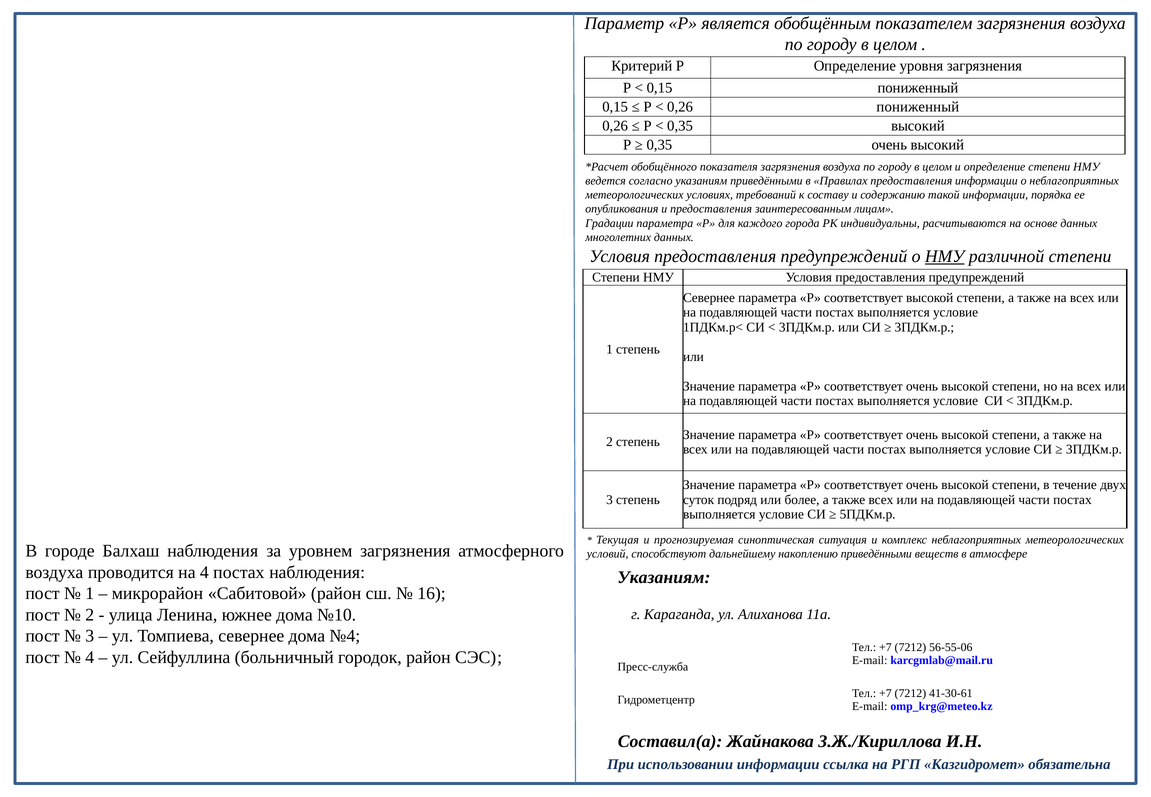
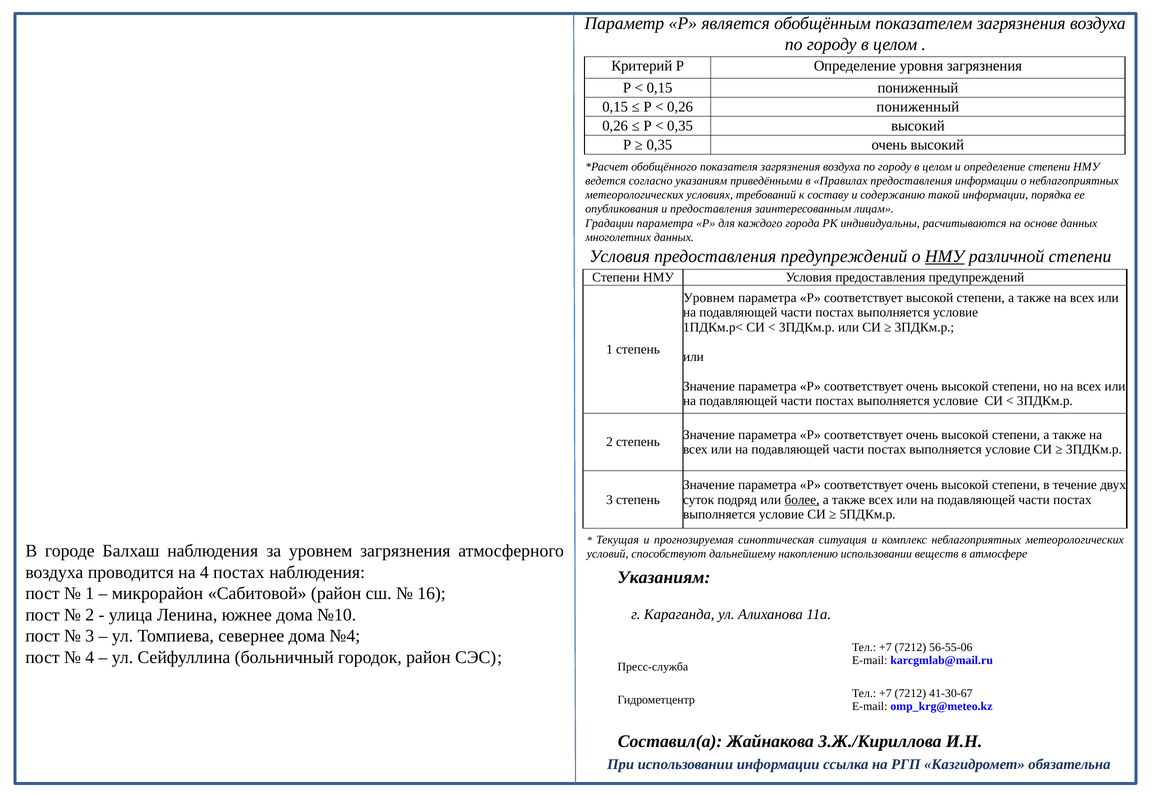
Севернее: Севернее -> Уровнем (709, 298)
более underline: none -> present (802, 500)
накоплению приведёнными: приведёнными -> использовании (876, 554)
41-30-61: 41-30-61 -> 41-30-67 (951, 693)
